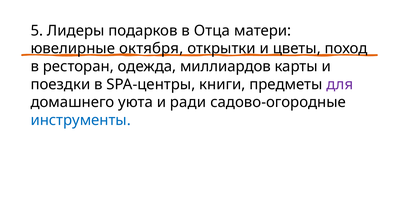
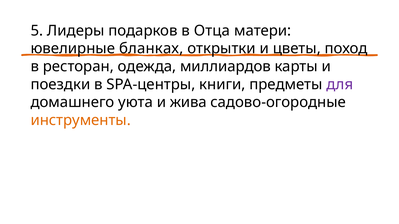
октября: октября -> бланках (151, 49)
ради: ради -> жива (188, 102)
инструменты colour: blue -> orange (81, 120)
